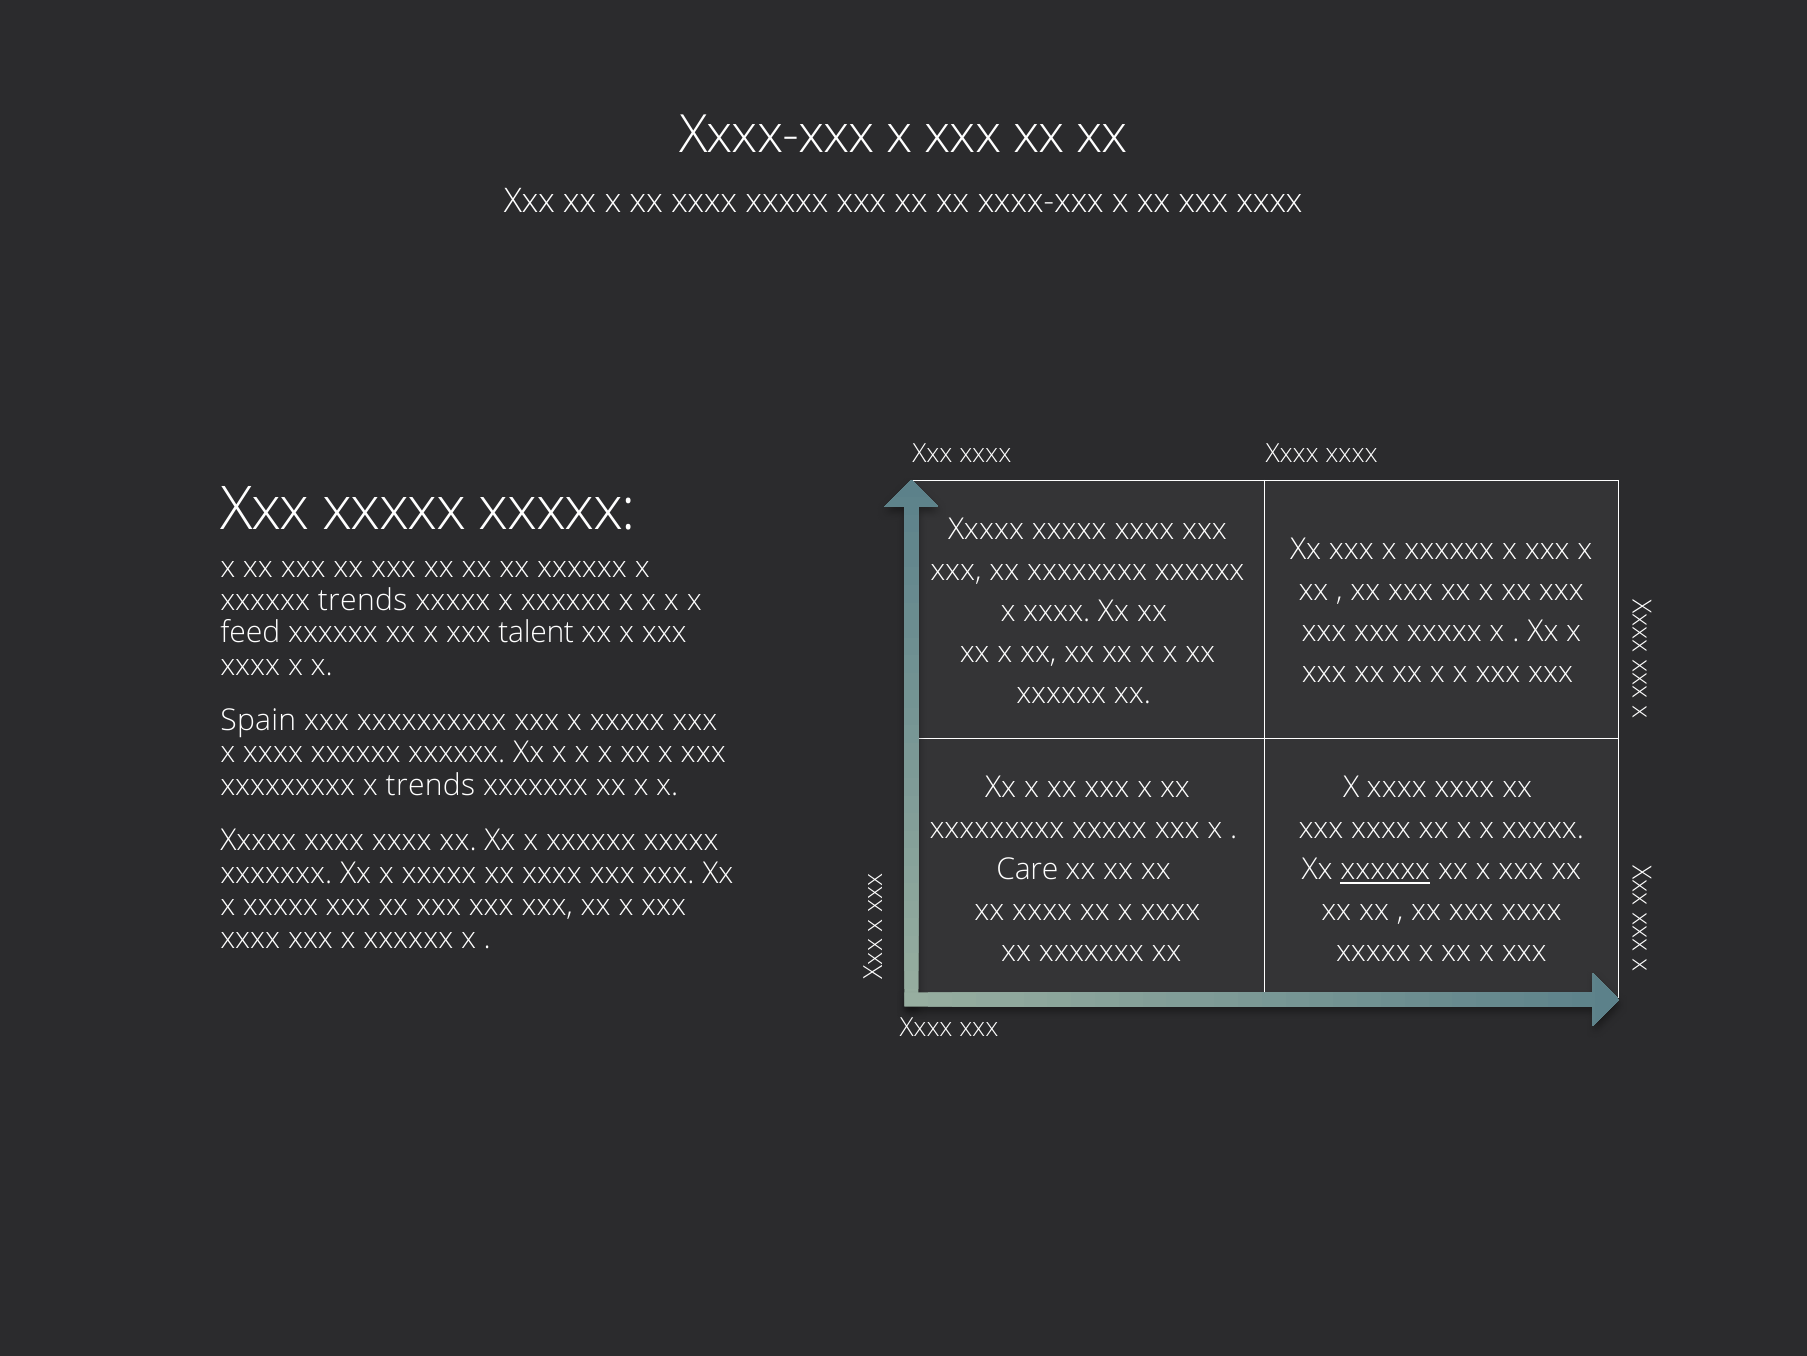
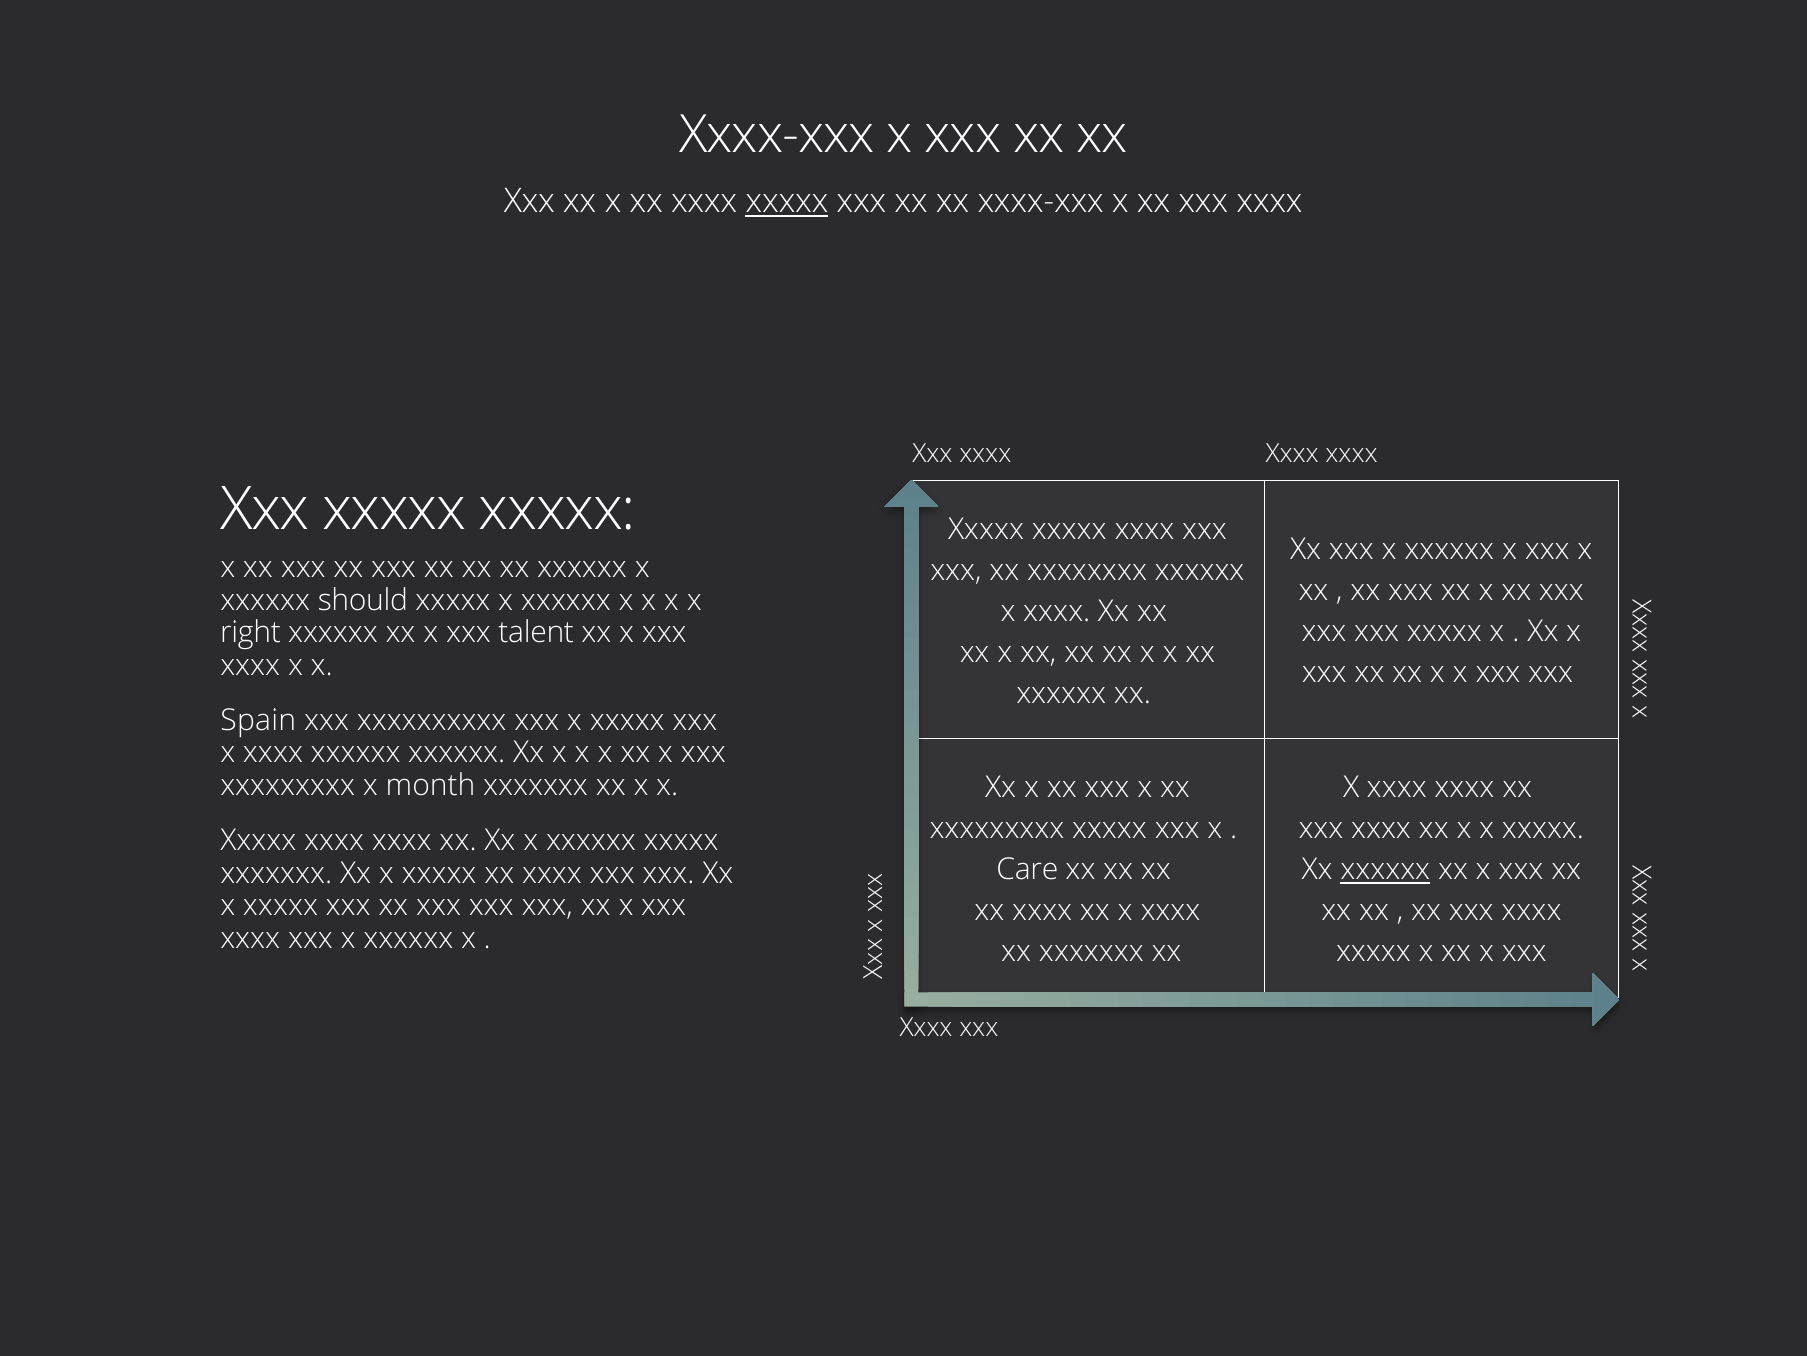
xxxxx underline: none -> present (787, 201)
xxxxxx trends: trends -> should (363, 600)
feed: feed -> right (250, 632)
x trends: trends -> month (431, 785)
